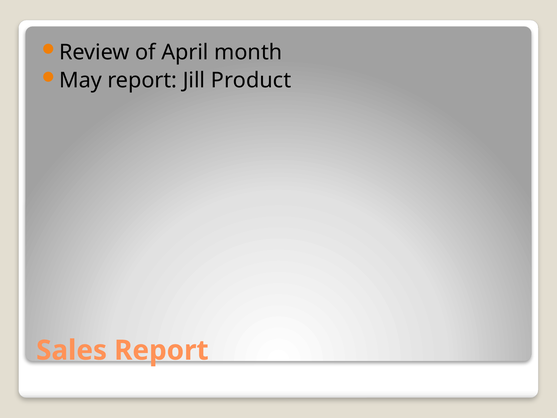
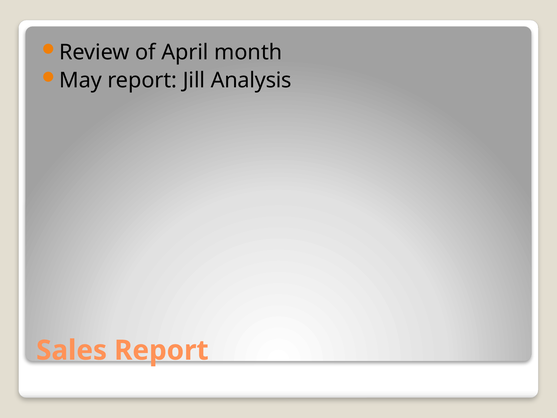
Product: Product -> Analysis (251, 80)
